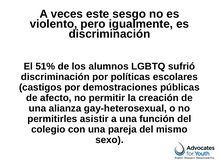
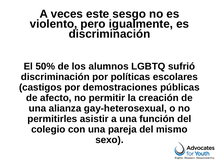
51%: 51% -> 50% (45, 67)
